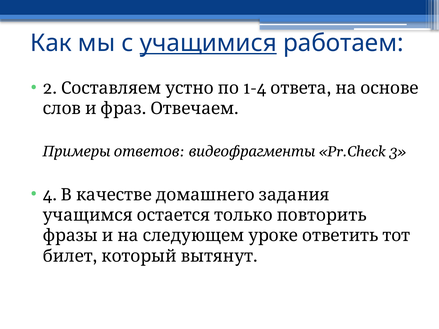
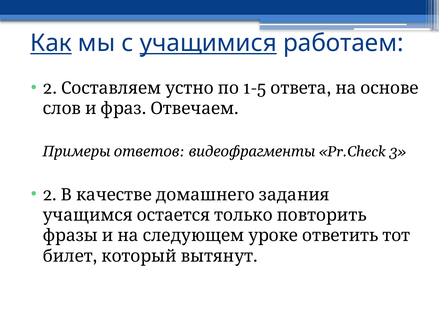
Как underline: none -> present (51, 43)
1-4: 1-4 -> 1-5 (255, 88)
4: 4 -> 2 (50, 195)
